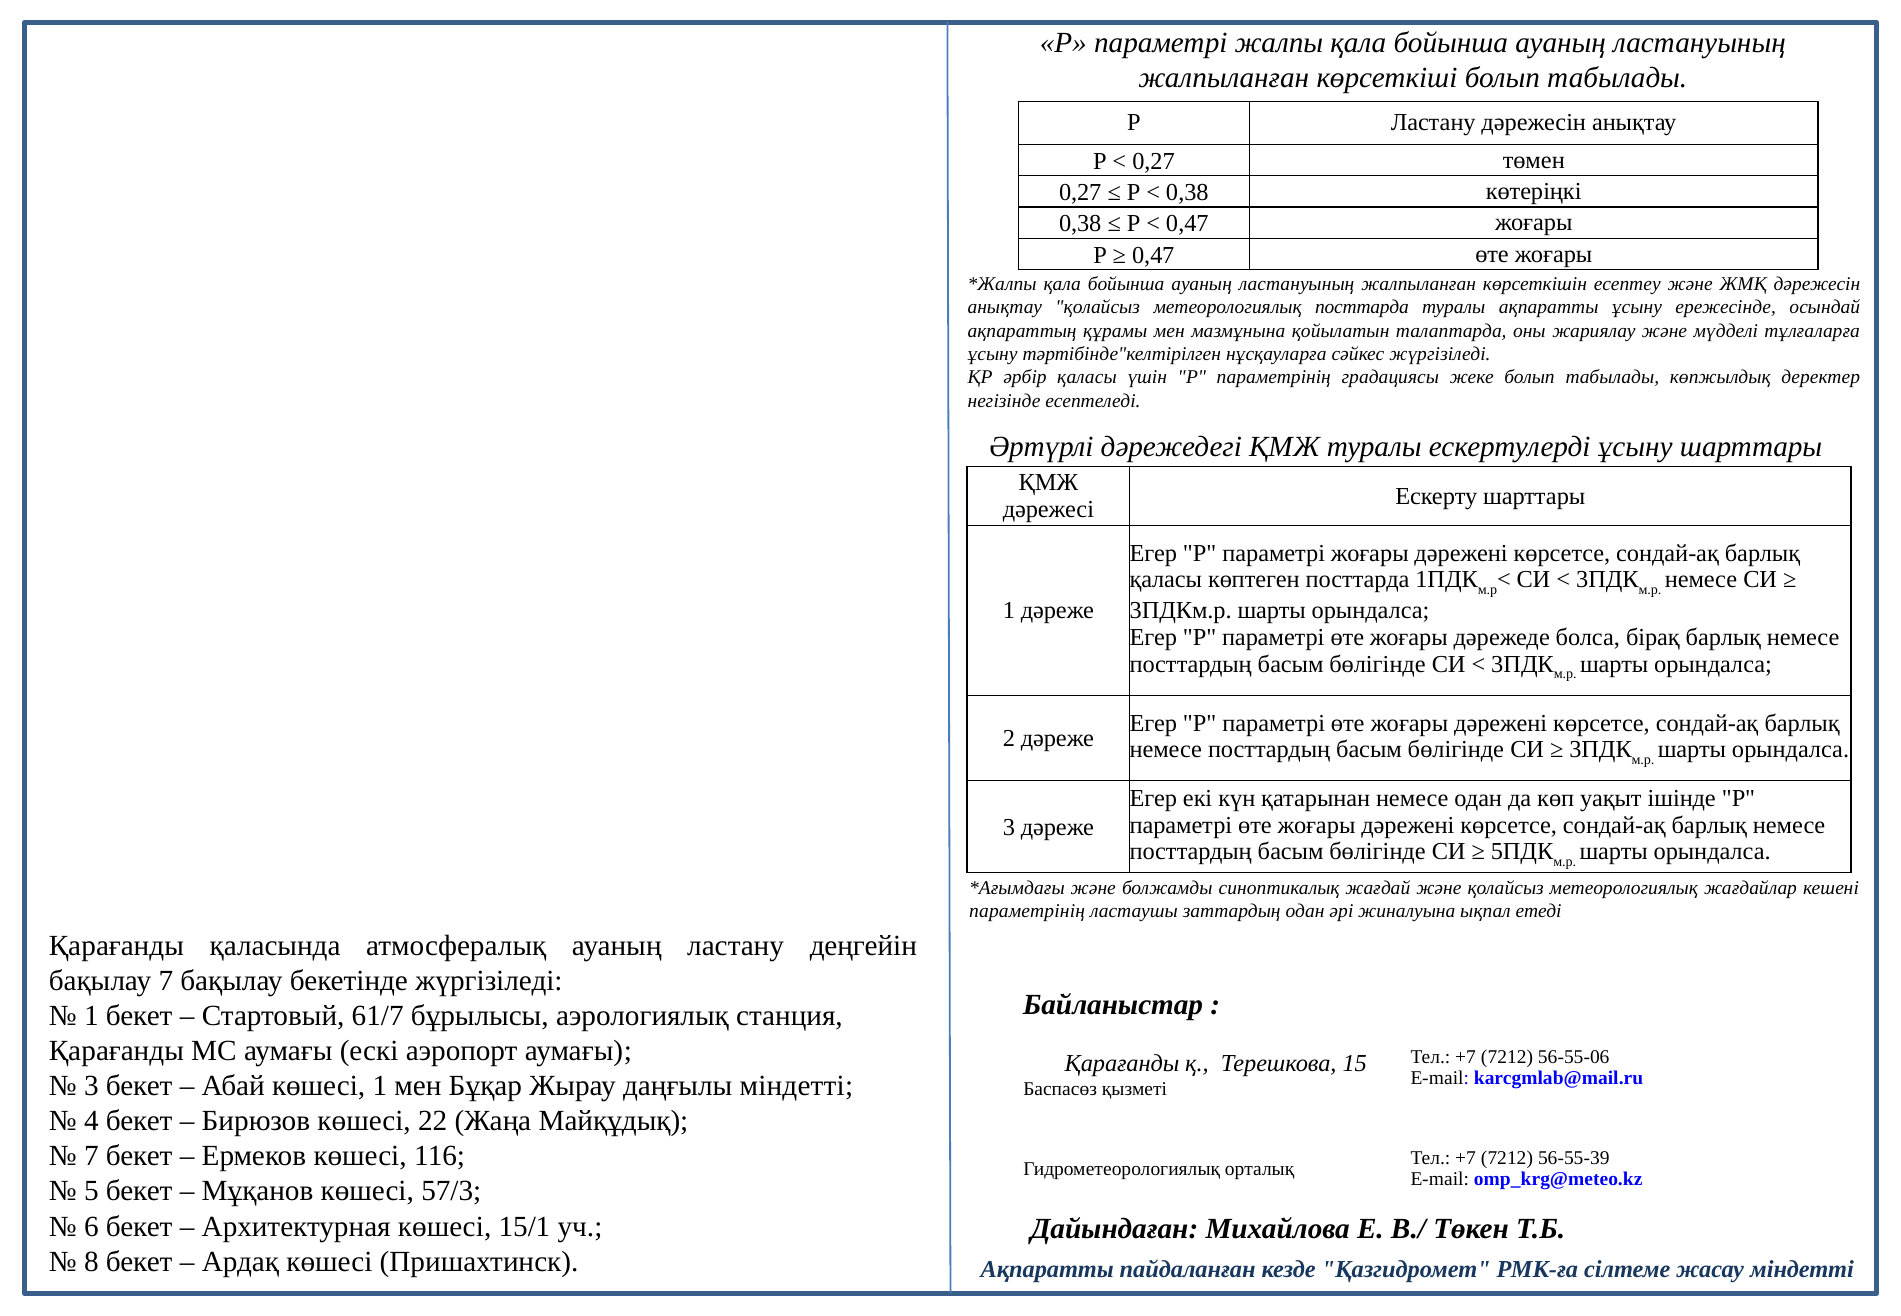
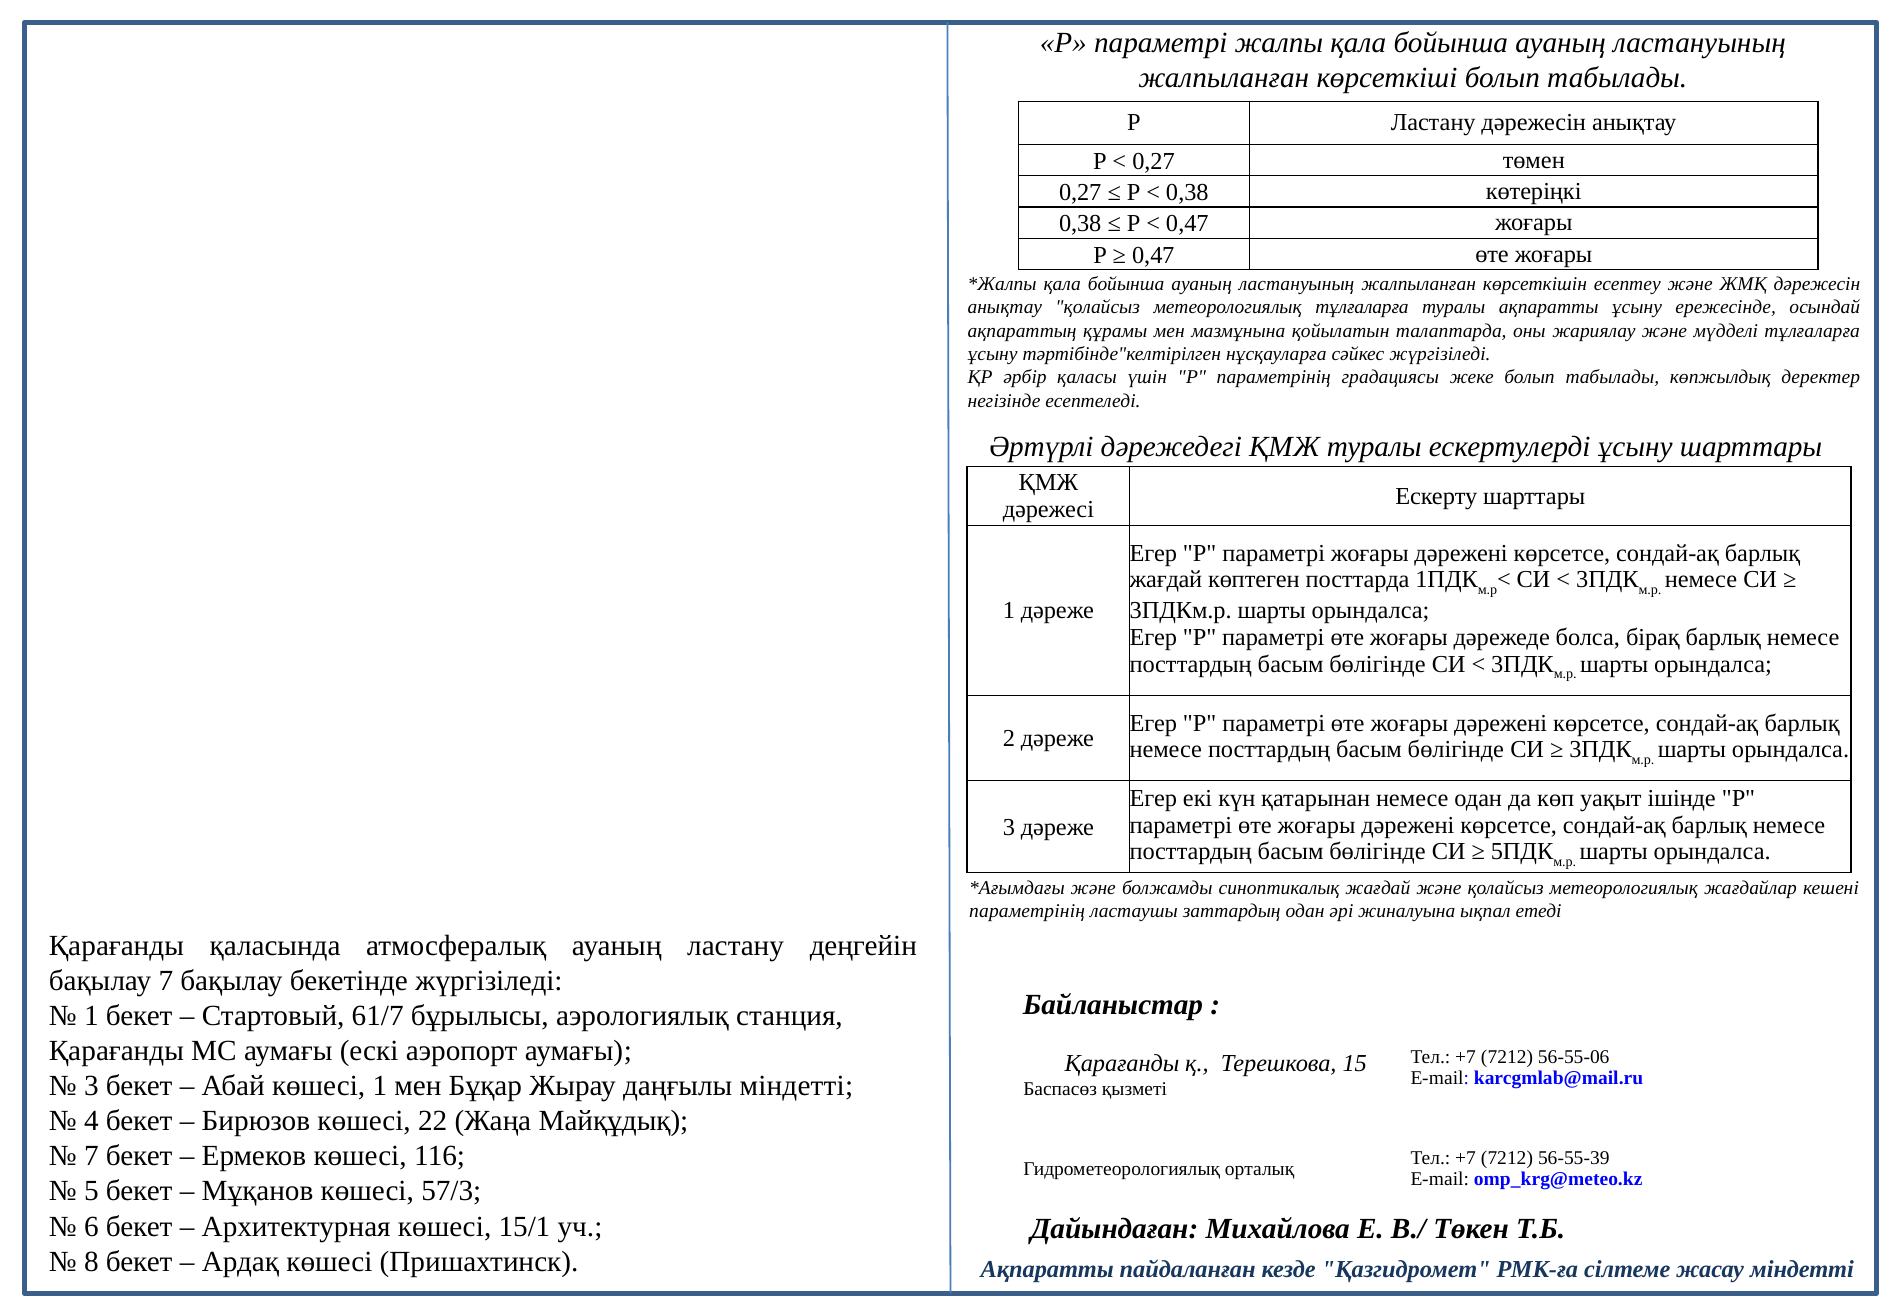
метеорологиялық посттарда: посттарда -> тұлғаларға (1362, 307)
қаласы: қаласы -> жағдай (1166, 580)
